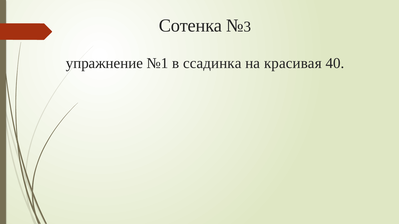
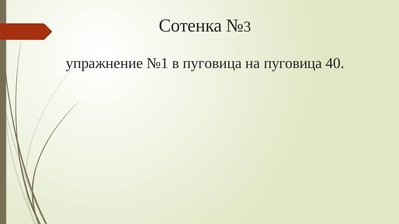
в ссадинка: ссадинка -> пуговица (212, 63)
на красивая: красивая -> пуговица (293, 63)
